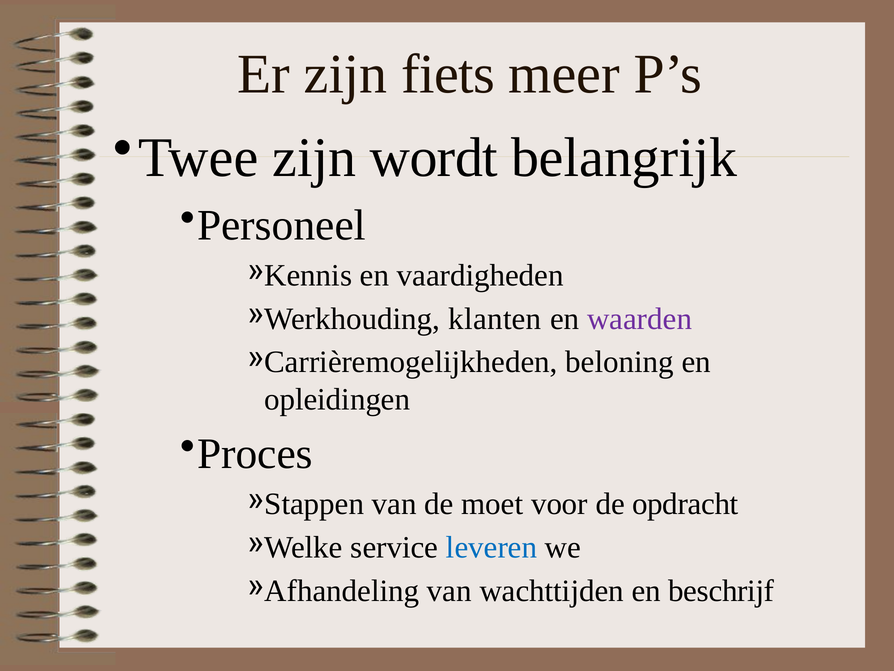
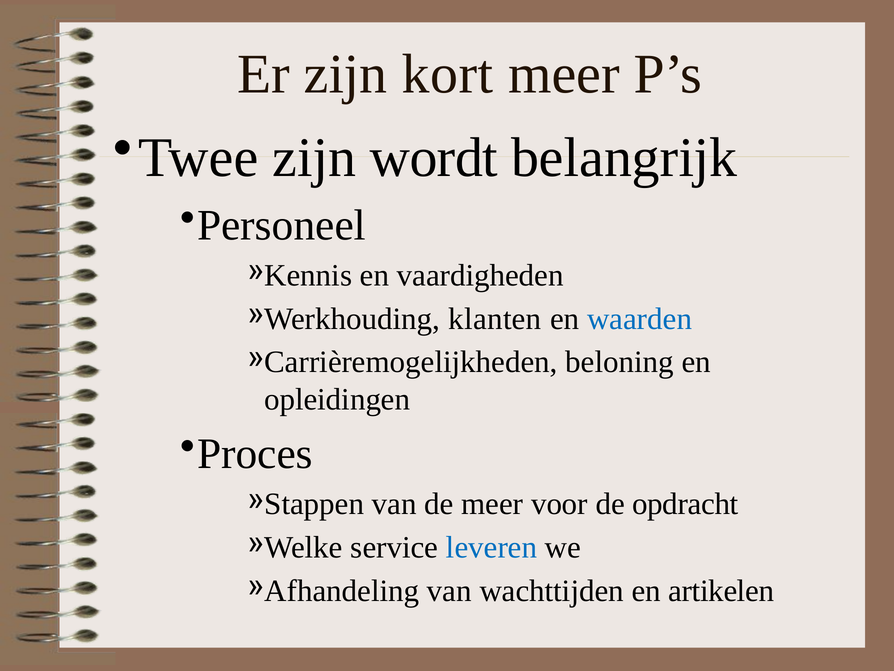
fiets: fiets -> kort (448, 74)
waarden colour: purple -> blue (640, 319)
de moet: moet -> meer (492, 503)
beschrijf: beschrijf -> artikelen (721, 590)
